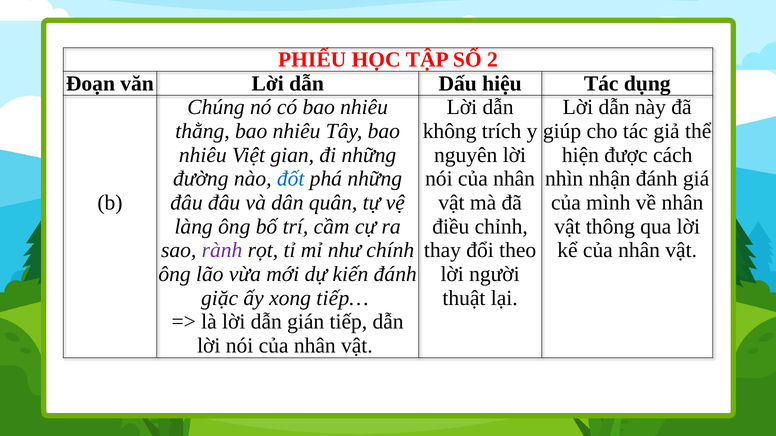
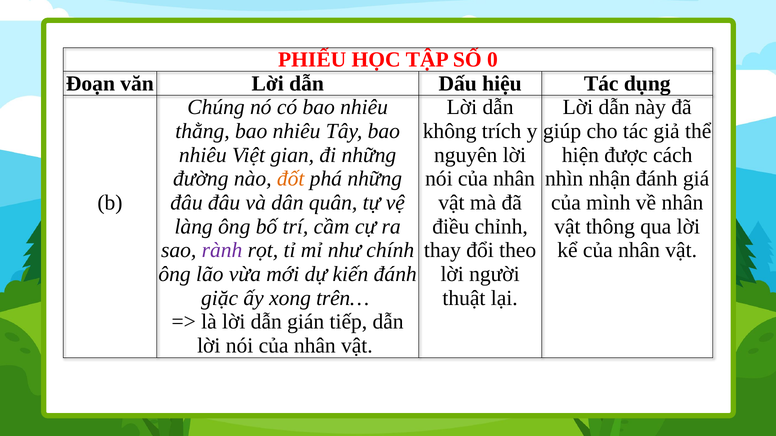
2: 2 -> 0 (492, 60)
đốt colour: blue -> orange (291, 179)
tiếp…: tiếp… -> trên… (343, 298)
